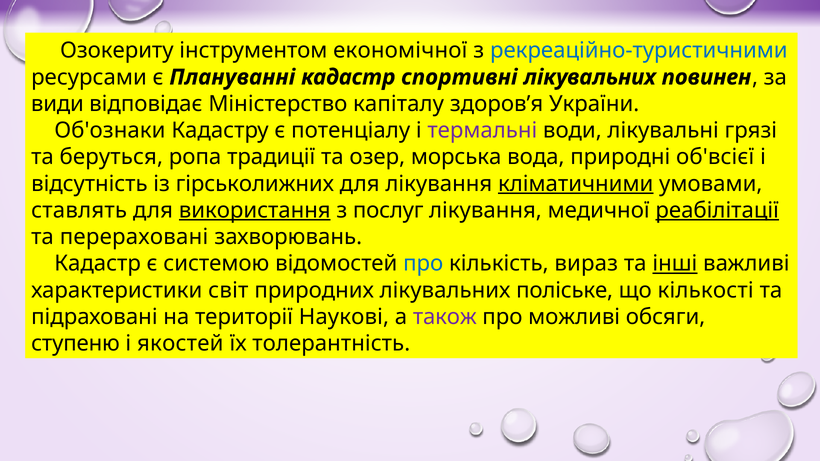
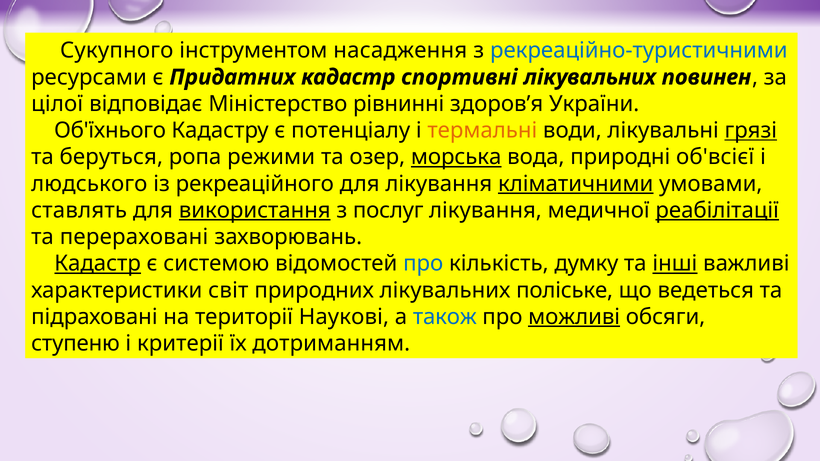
Озокериту: Озокериту -> Сукупного (117, 51)
економічної: економічної -> насадження (400, 51)
Плануванні: Плануванні -> Придатних (232, 77)
види: види -> цілої (57, 104)
капіталу: капіталу -> рівнинні (399, 104)
Об'ознаки: Об'ознаки -> Об'їхнього (110, 131)
термальні colour: purple -> orange (482, 131)
грязі underline: none -> present (751, 131)
традиції: традиції -> режими (271, 157)
морська underline: none -> present (456, 157)
відсутність: відсутність -> людського (89, 184)
гірськолижних: гірськолижних -> рекреаційного (255, 184)
Кадастр underline: none -> present (98, 264)
вираз: вираз -> думку (586, 264)
кількості: кількості -> ведеться (706, 290)
також colour: purple -> blue (445, 317)
можливі underline: none -> present (574, 317)
якостей: якостей -> критерії (180, 344)
толерантність: толерантність -> дотриманням (331, 344)
